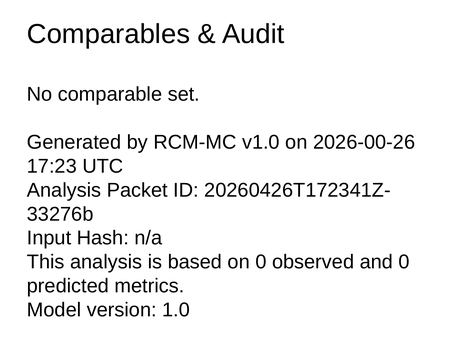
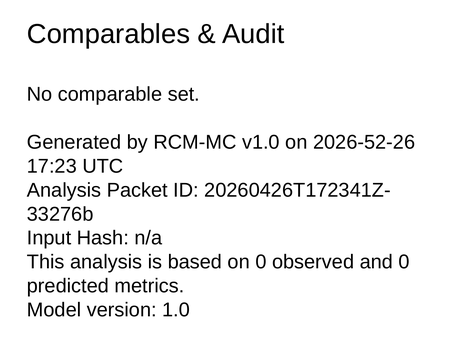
2026-00-26: 2026-00-26 -> 2026-52-26 (364, 142)
